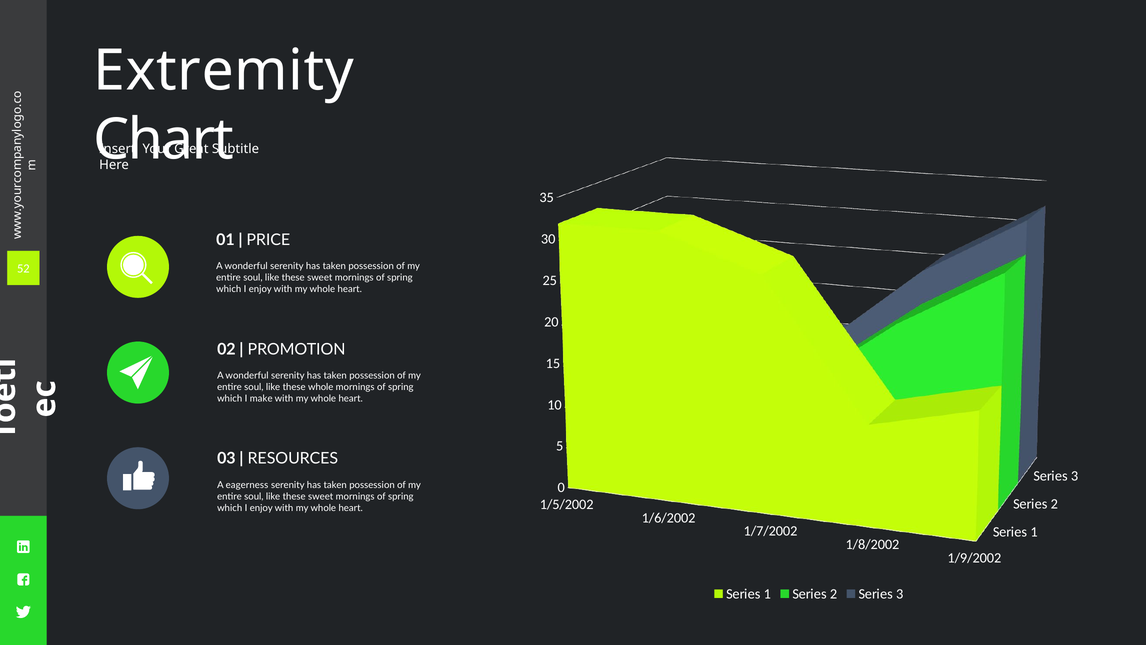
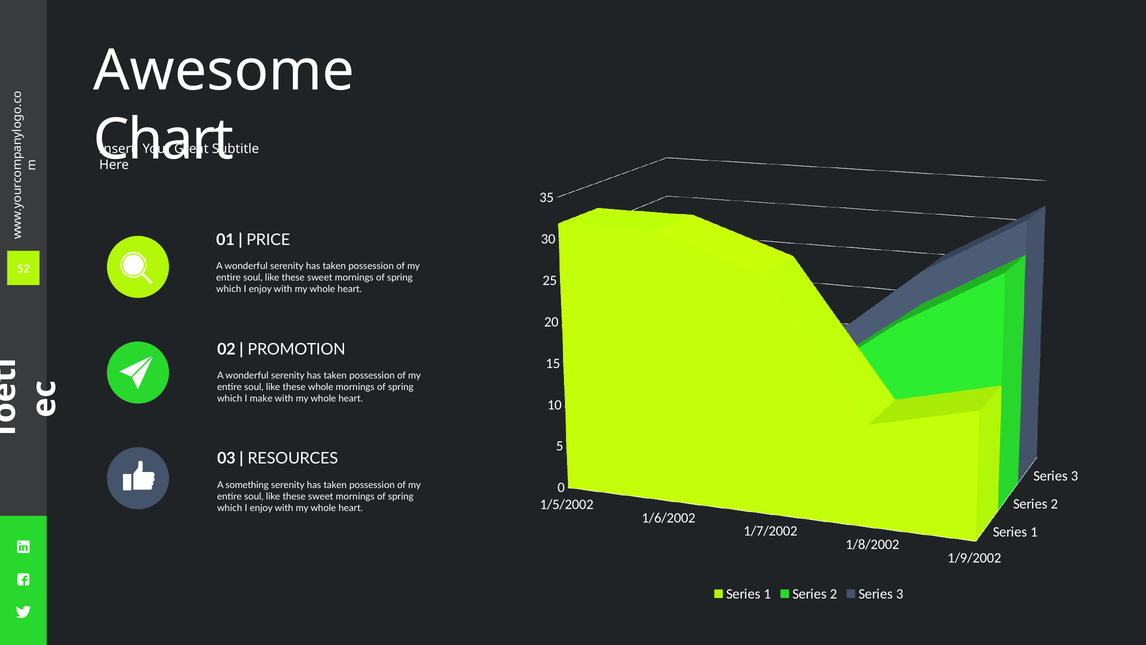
Extremity: Extremity -> Awesome (224, 71)
eagerness: eagerness -> something (247, 485)
